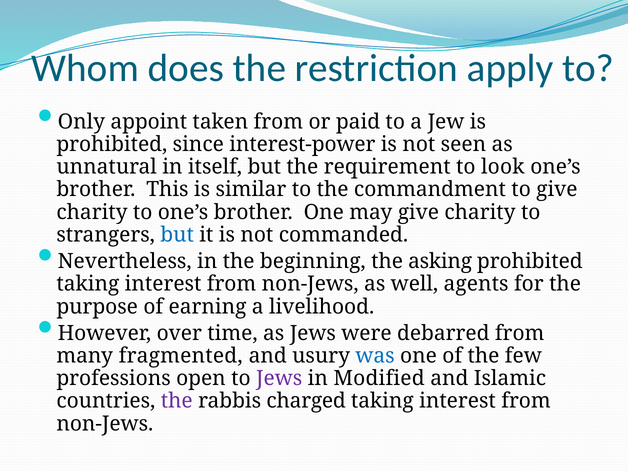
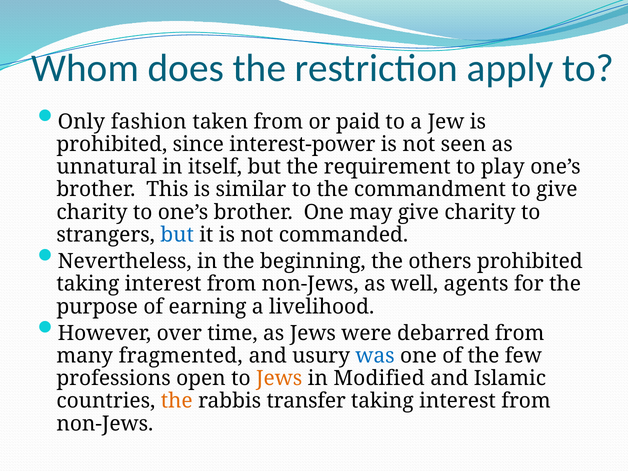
appoint: appoint -> fashion (149, 122)
look: look -> play (503, 167)
asking: asking -> others (440, 261)
Jews colour: purple -> orange (279, 378)
the colour: purple -> orange (177, 401)
charged: charged -> transfer (306, 401)
